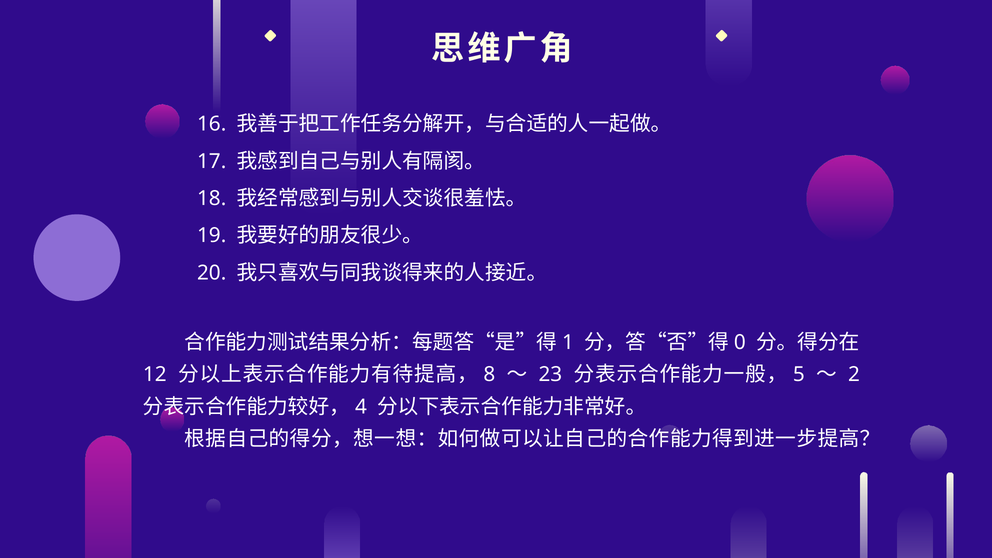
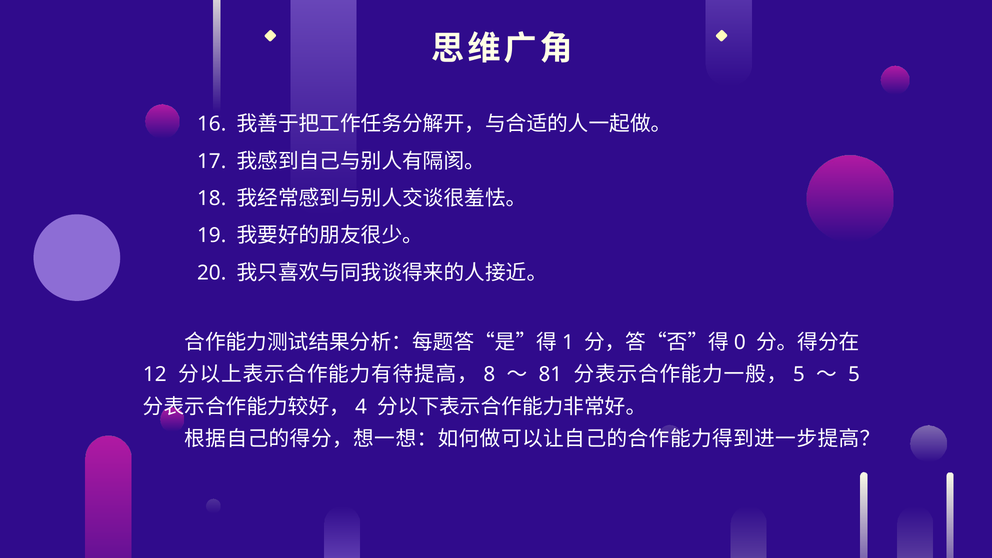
23: 23 -> 81 (550, 375)
2: 2 -> 5 (854, 375)
